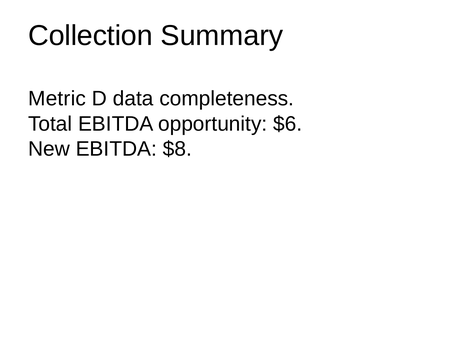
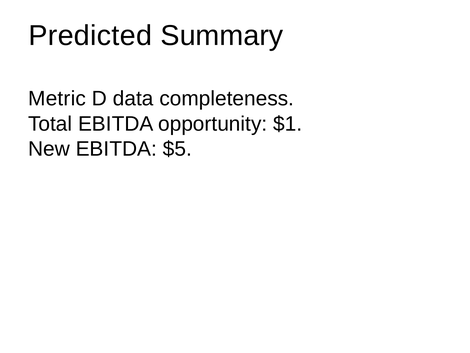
Collection: Collection -> Predicted (90, 36)
$6: $6 -> $1 (288, 124)
$8: $8 -> $5 (177, 149)
